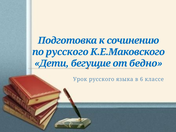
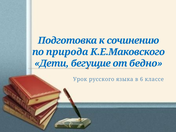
по русского: русского -> природа (67, 52)
